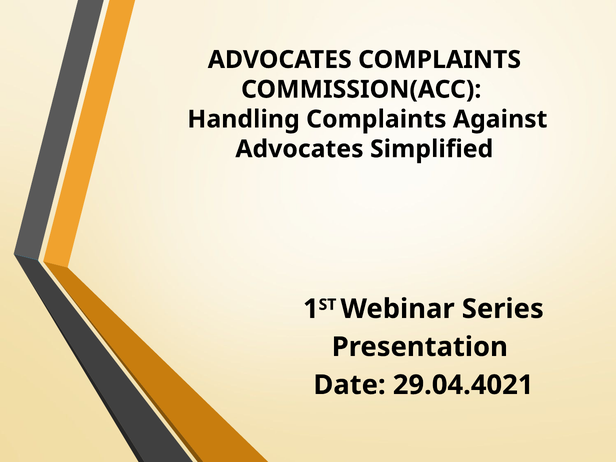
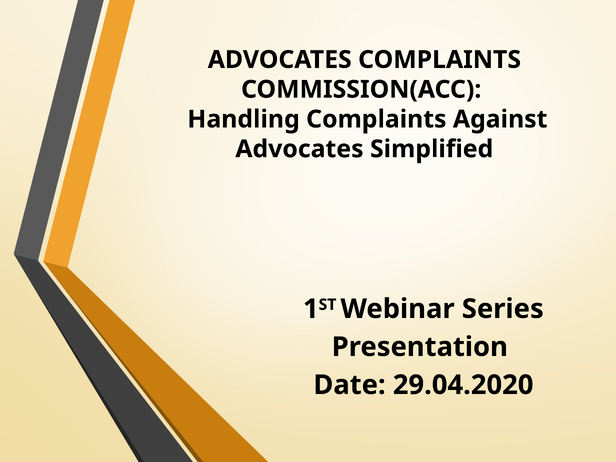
29.04.4021: 29.04.4021 -> 29.04.2020 (463, 385)
